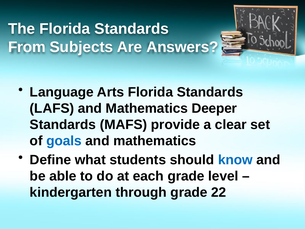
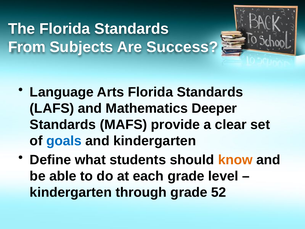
Answers: Answers -> Success (182, 47)
mathematics: mathematics -> kindergarten (155, 141)
know colour: blue -> orange (235, 160)
22: 22 -> 52 (219, 192)
